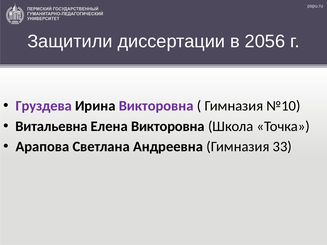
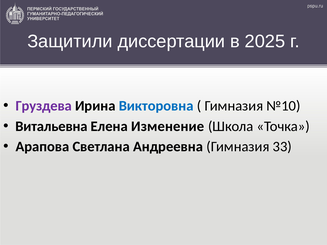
2056: 2056 -> 2025 (265, 41)
Викторовна colour: purple -> blue (156, 106)
Елена Викторовна: Викторовна -> Изменение (168, 126)
